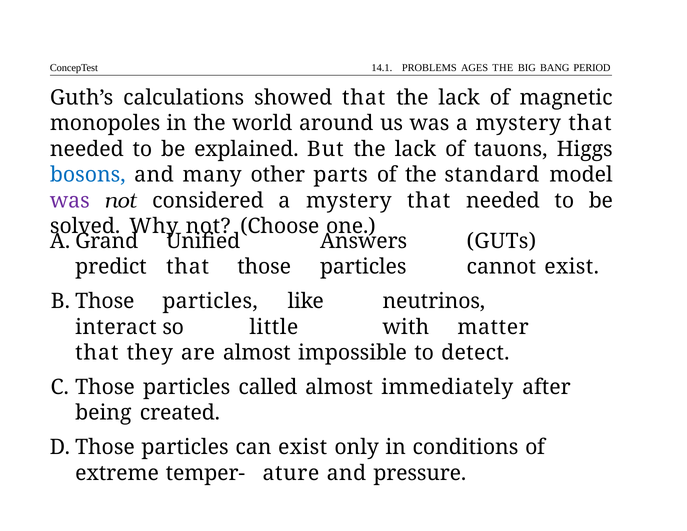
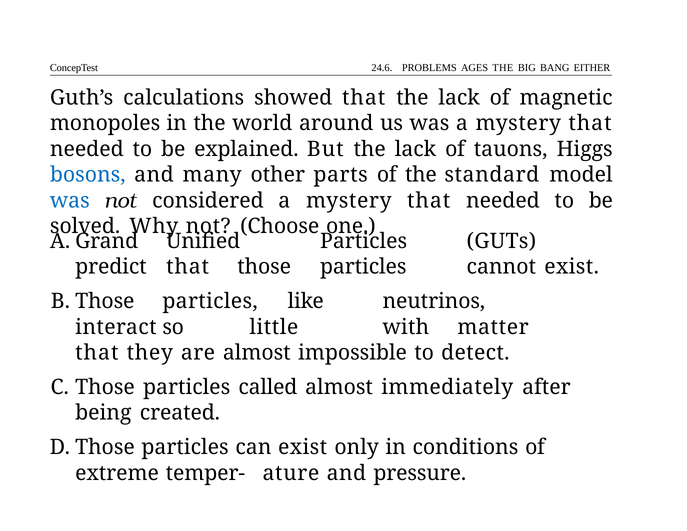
14.1: 14.1 -> 24.6 (382, 68)
PERIOD: PERIOD -> EITHER (592, 68)
was colour: purple -> blue (70, 201)
Unified Answers: Answers -> Particles (364, 241)
